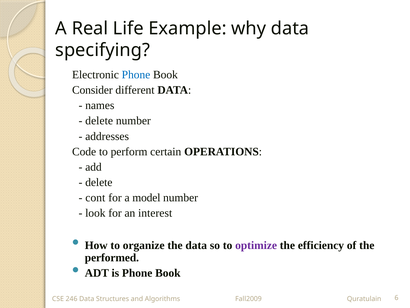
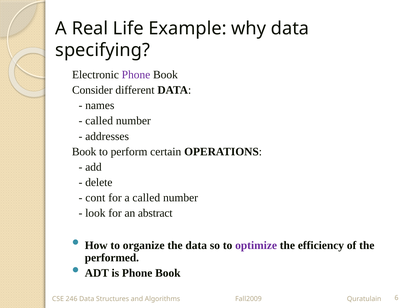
Phone colour: blue -> purple (136, 75)
delete: delete -> called (99, 121)
Code: Code -> Book (84, 151)
a model: model -> called (146, 198)
interest: interest -> abstract (155, 213)
